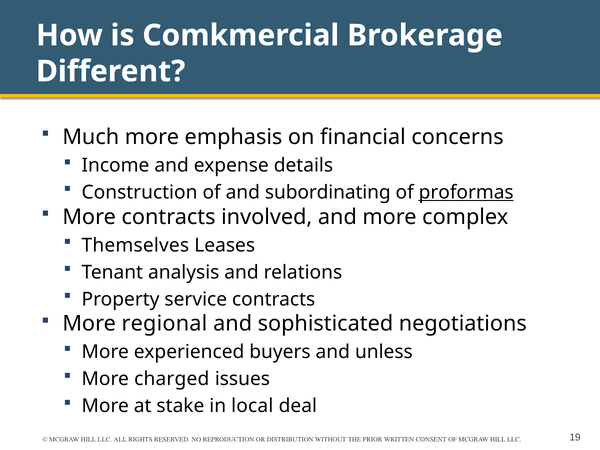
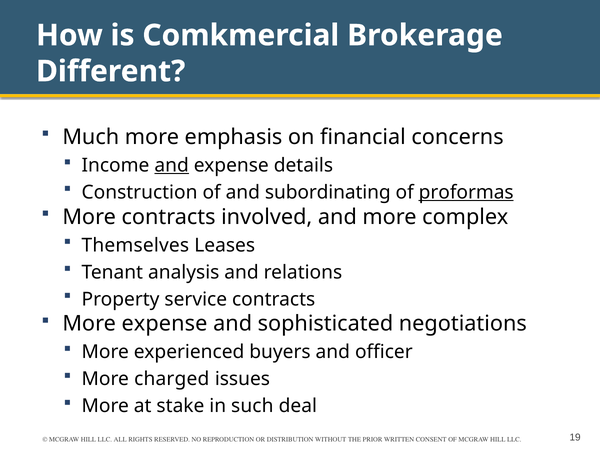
and underline: none -> present (172, 165)
More regional: regional -> expense (164, 324)
unless: unless -> officer (384, 352)
local: local -> such (252, 406)
